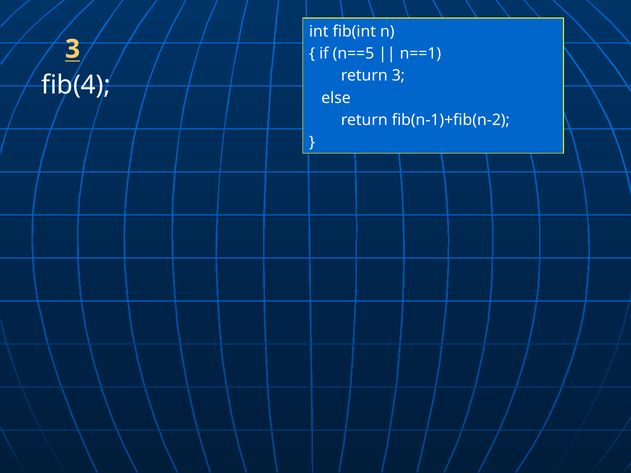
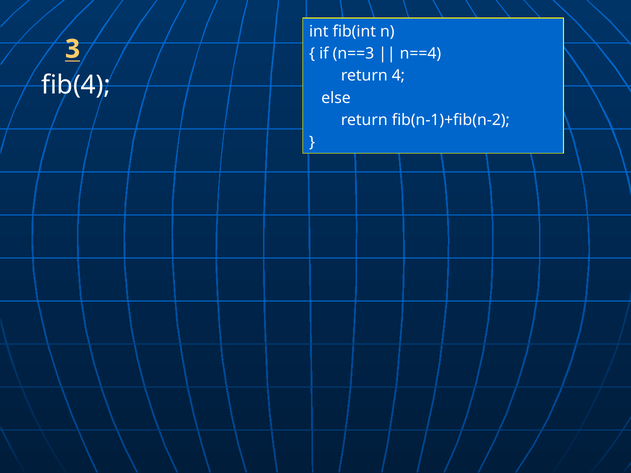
n==5: n==5 -> n==3 (353, 54)
n==1: n==1 -> n==4 (420, 54)
return 3: 3 -> 4 (398, 76)
